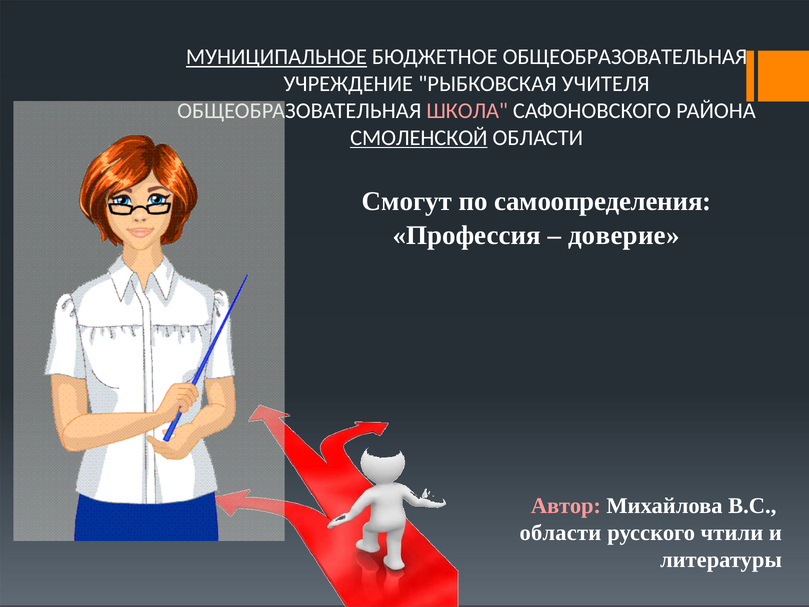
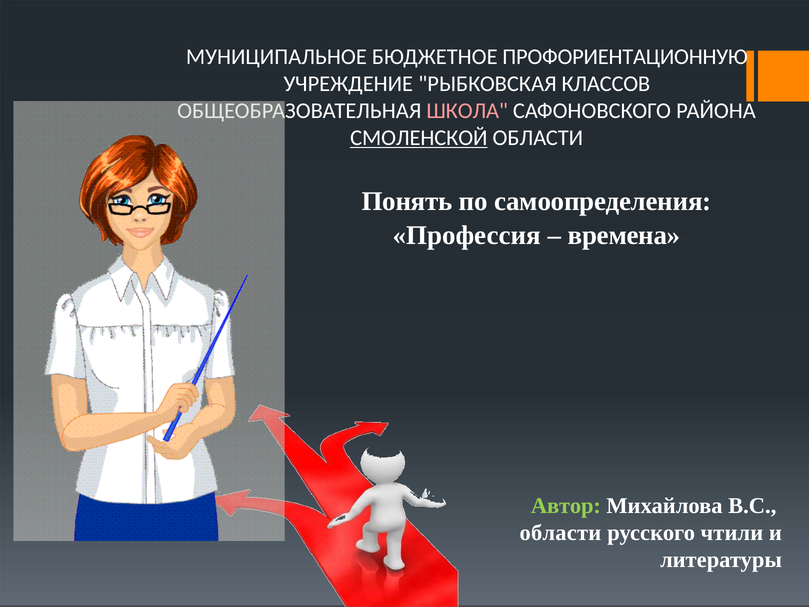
МУНИЦИПАЛЬНОЕ underline: present -> none (276, 57)
БЮДЖЕТНОЕ ОБЩЕОБРАЗОВАТЕЛЬНАЯ: ОБЩЕОБРАЗОВАТЕЛЬНАЯ -> ПРОФОРИЕНТАЦИОННУЮ (625, 57)
УЧИТЕЛЯ: УЧИТЕЛЯ -> КЛАССОВ (606, 84)
Смогут: Смогут -> Понять (407, 201)
доверие: доверие -> времена (624, 235)
Автор colour: pink -> light green (566, 506)
